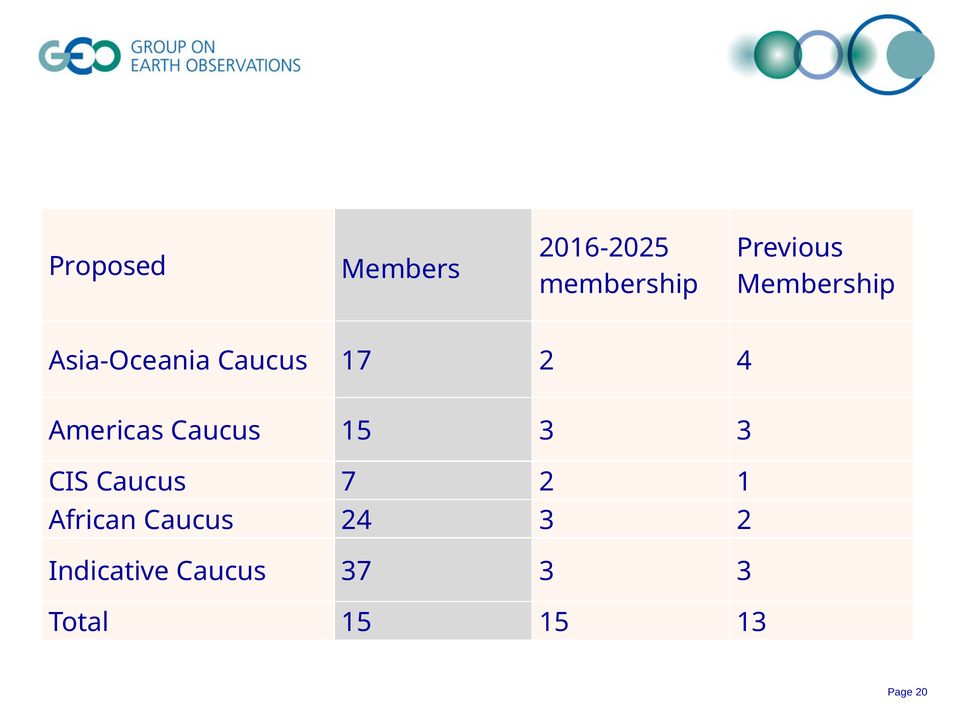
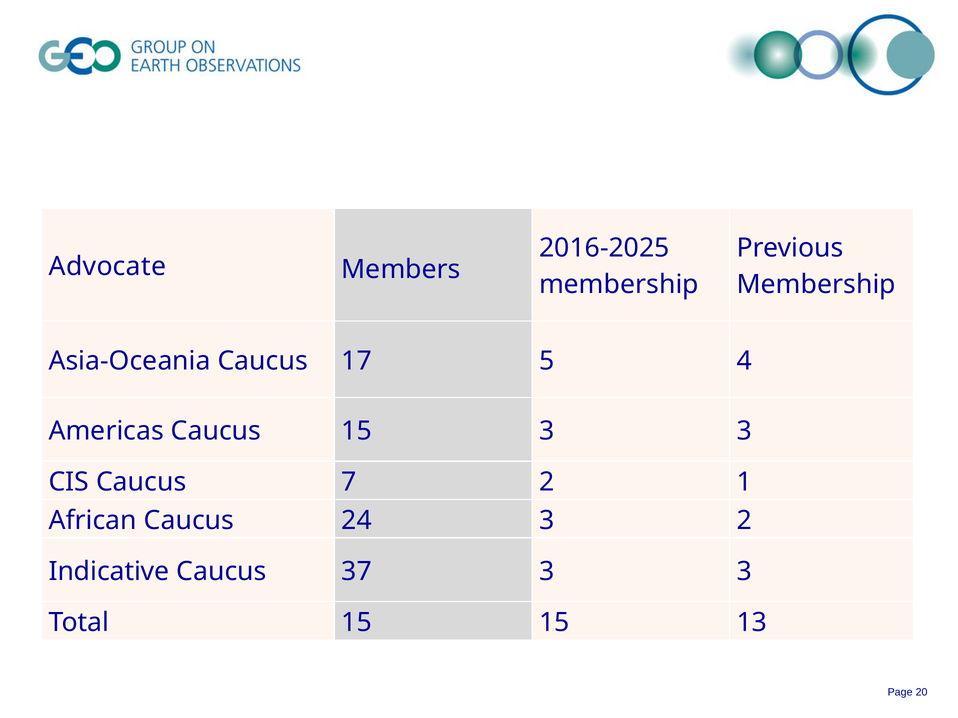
Proposed: Proposed -> Advocate (107, 266)
17 2: 2 -> 5 (547, 361)
